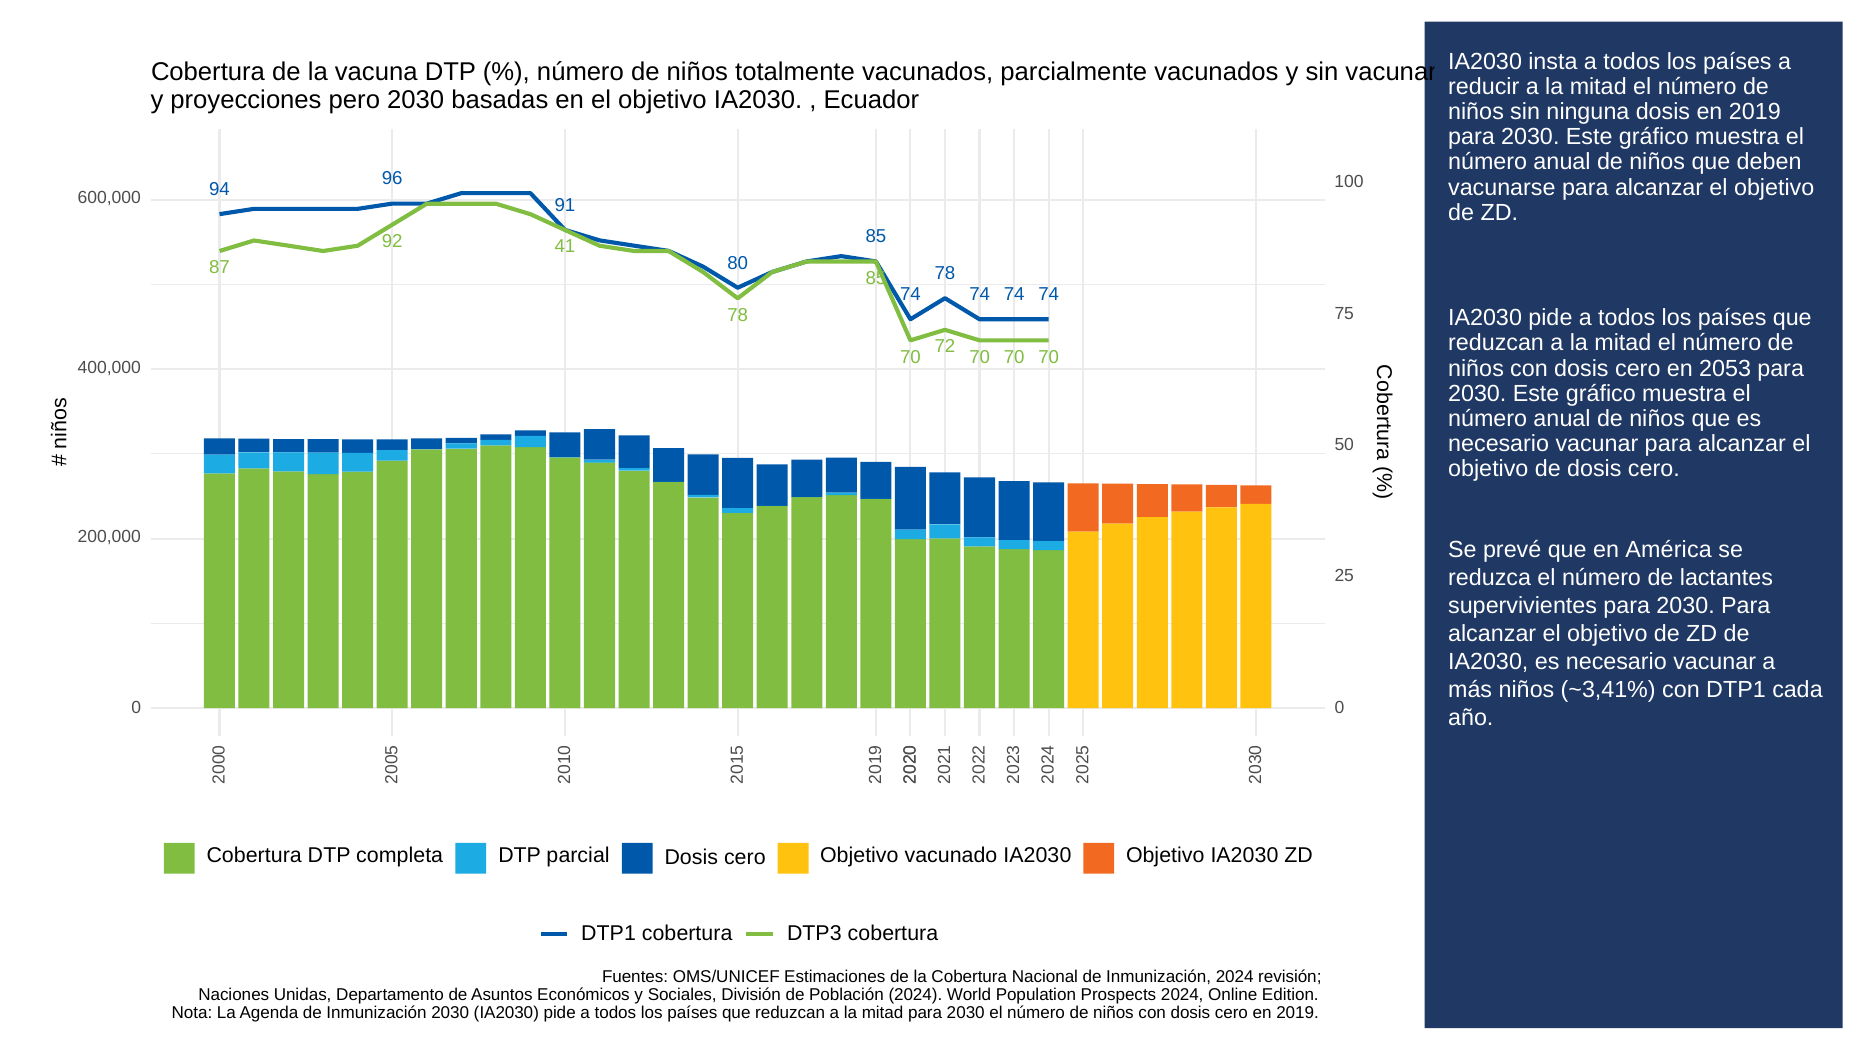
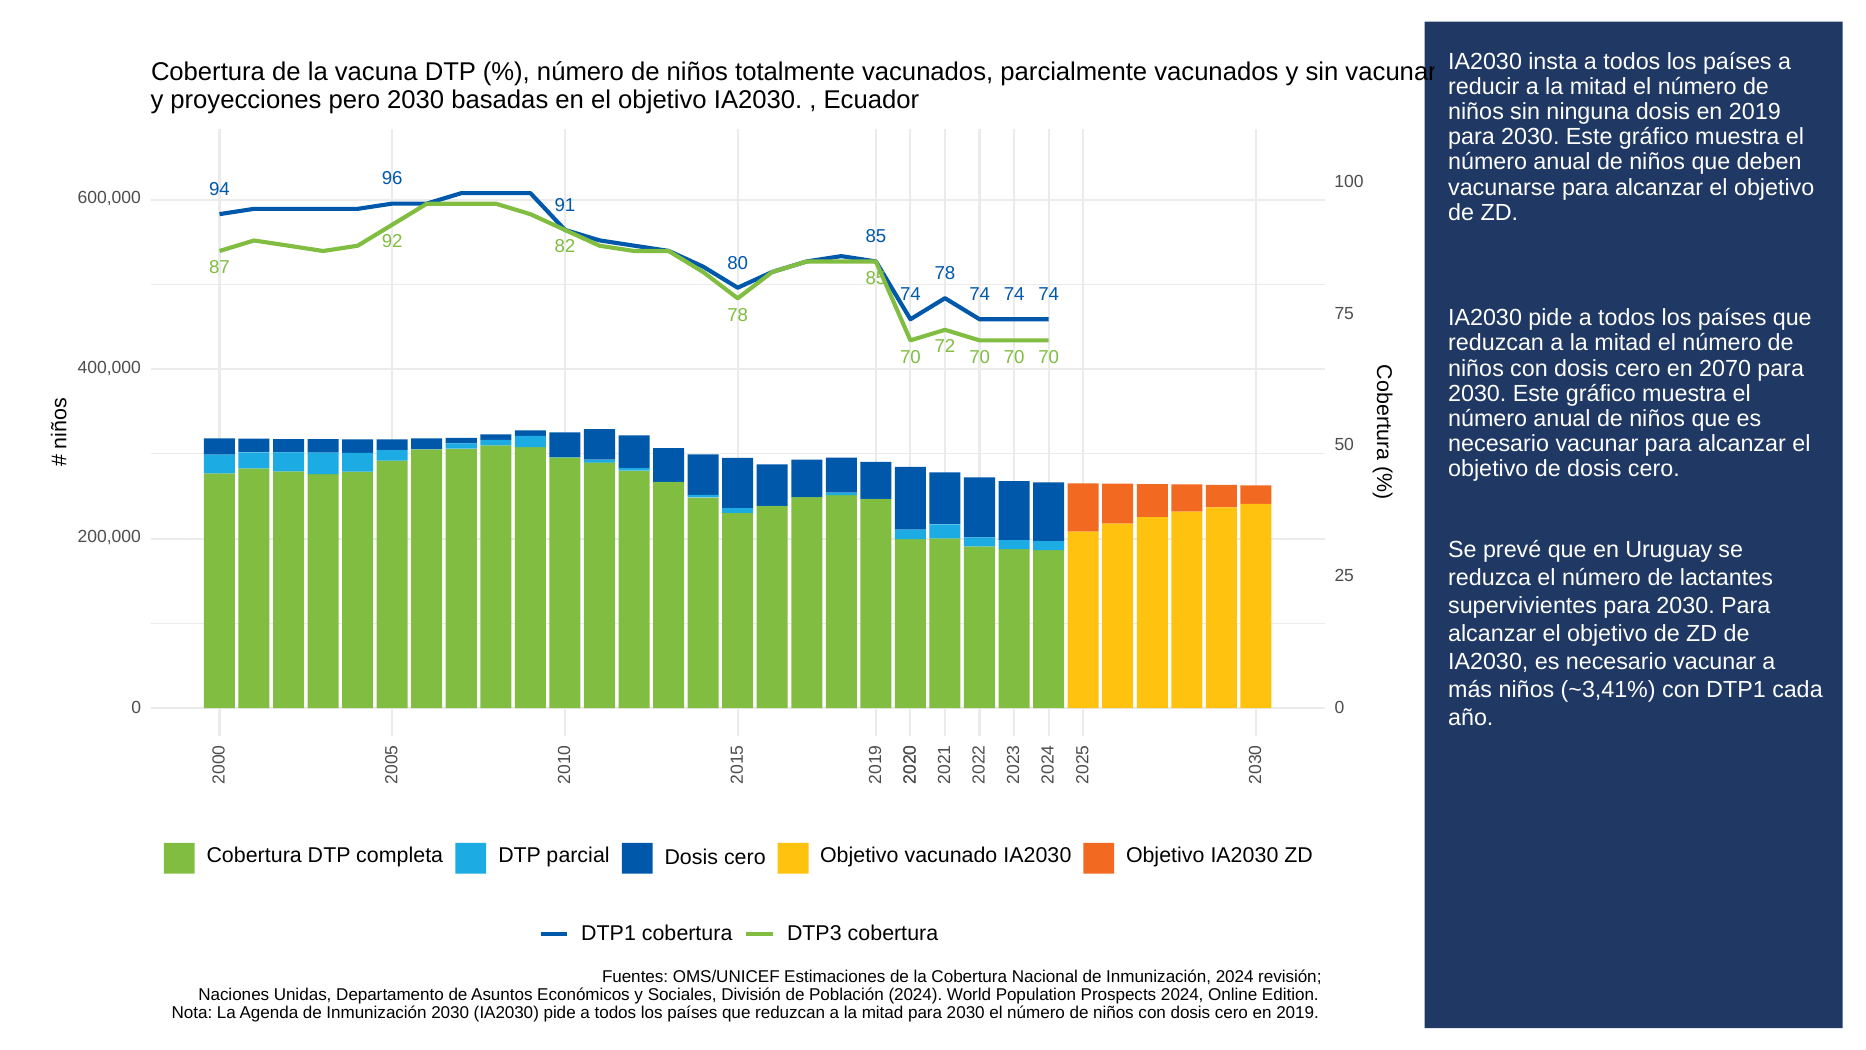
41: 41 -> 82 (565, 247)
2053: 2053 -> 2070 (1725, 368)
América: América -> Uruguay (1669, 550)
